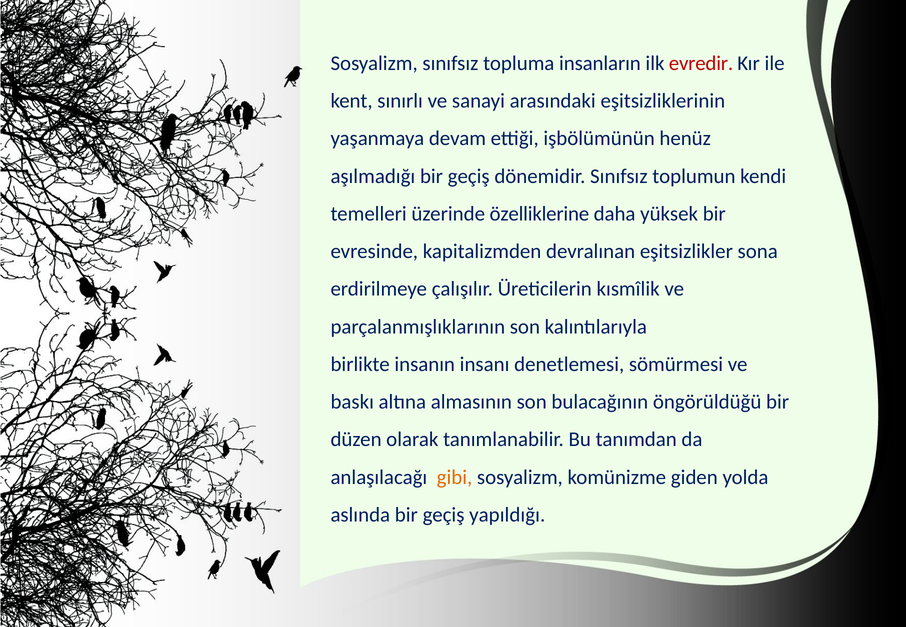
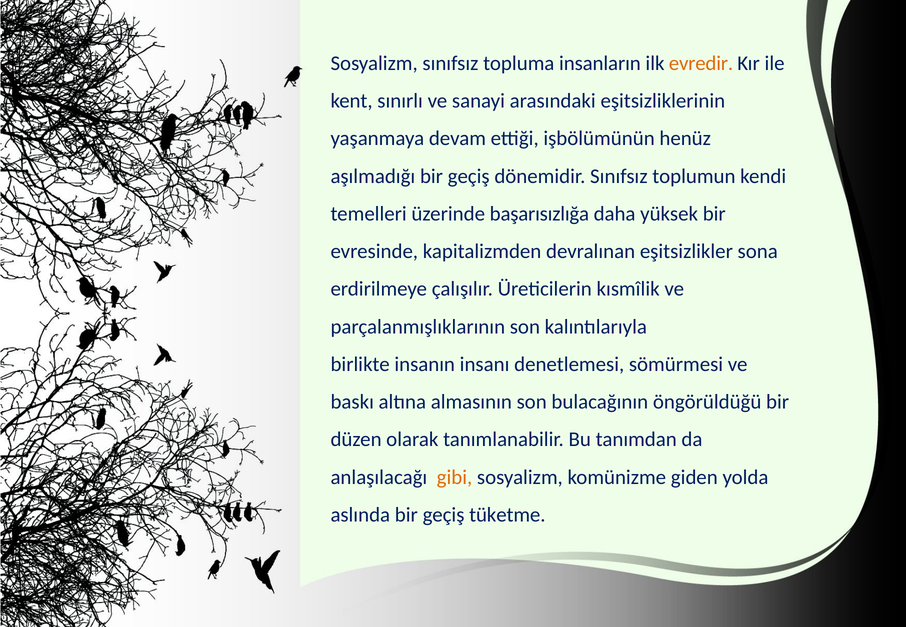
evredir colour: red -> orange (701, 63)
özelliklerine: özelliklerine -> başarısızlığa (539, 214)
yapıldığı: yapıldığı -> tüketme (507, 515)
